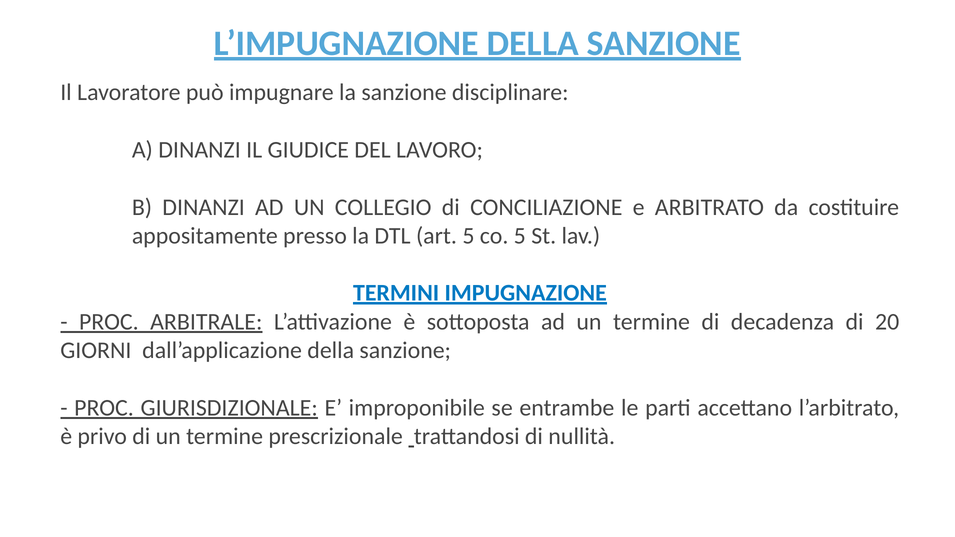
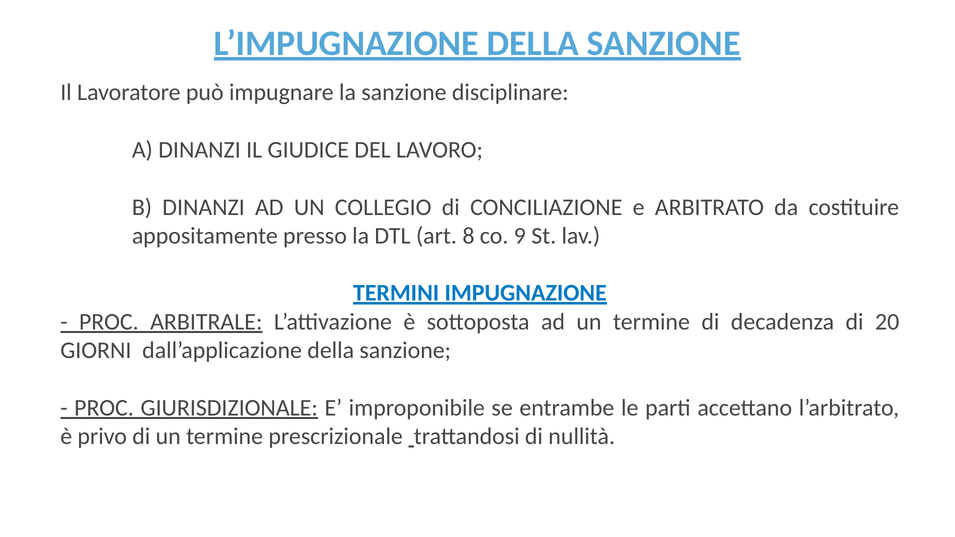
art 5: 5 -> 8 (468, 236)
co 5: 5 -> 9 (520, 236)
